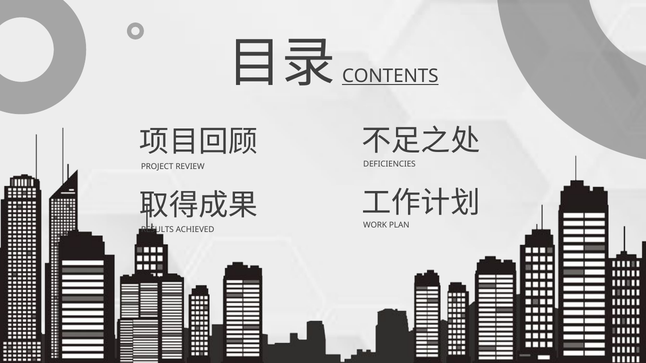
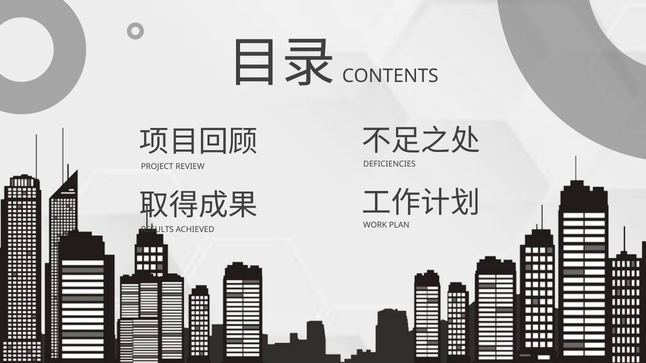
CONTENTS underline: present -> none (390, 76)
